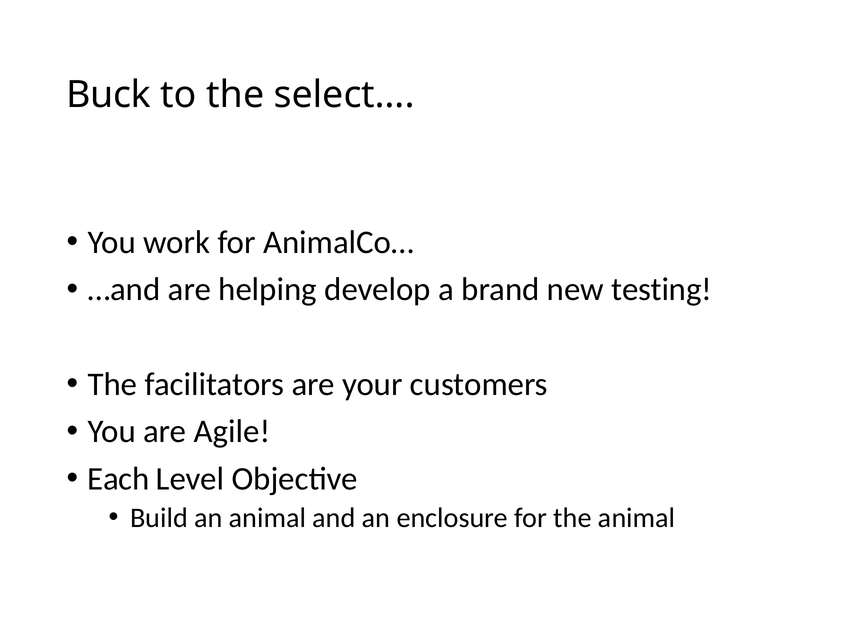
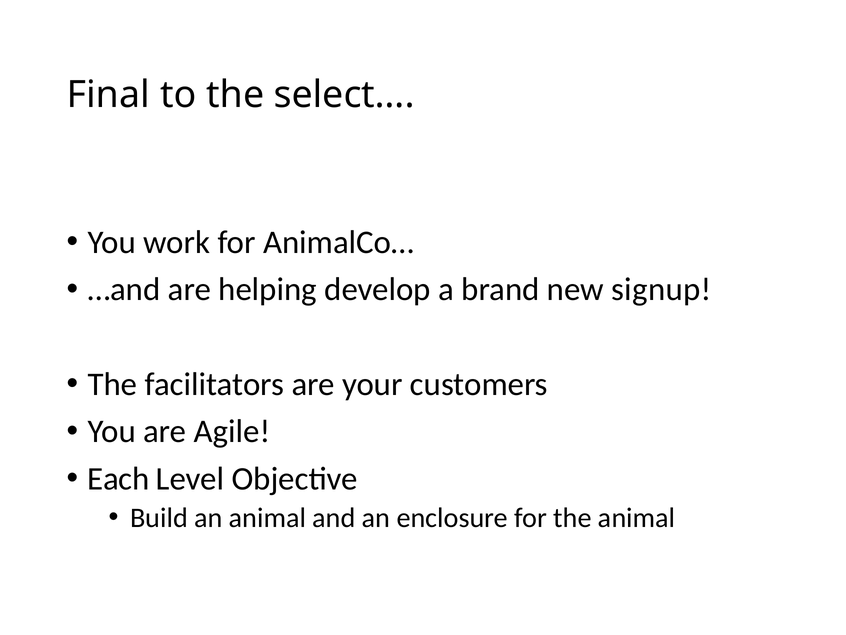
Buck: Buck -> Final (108, 95)
testing: testing -> signup (661, 289)
